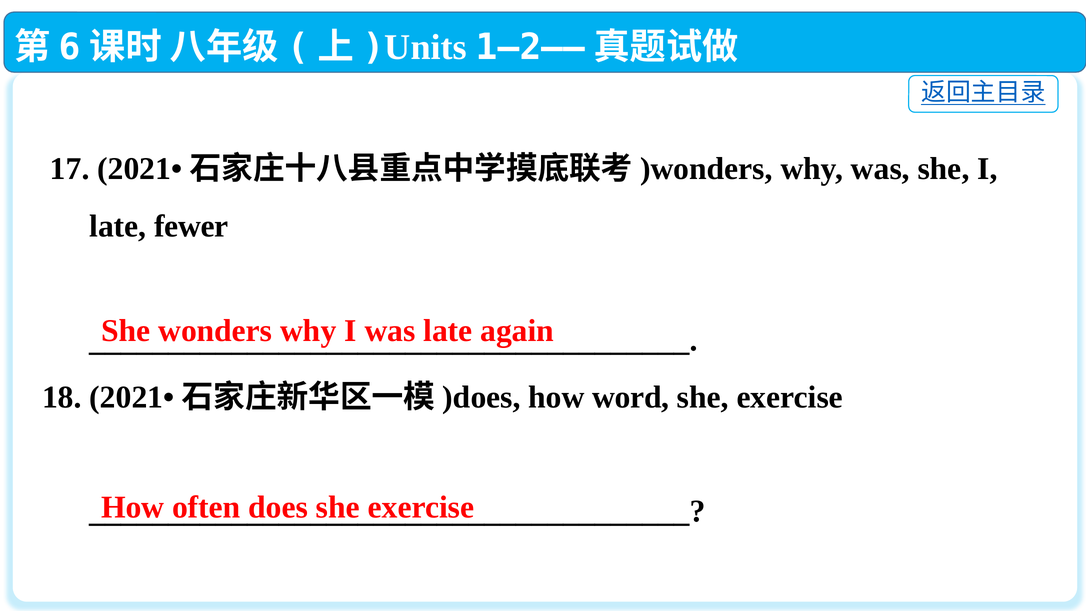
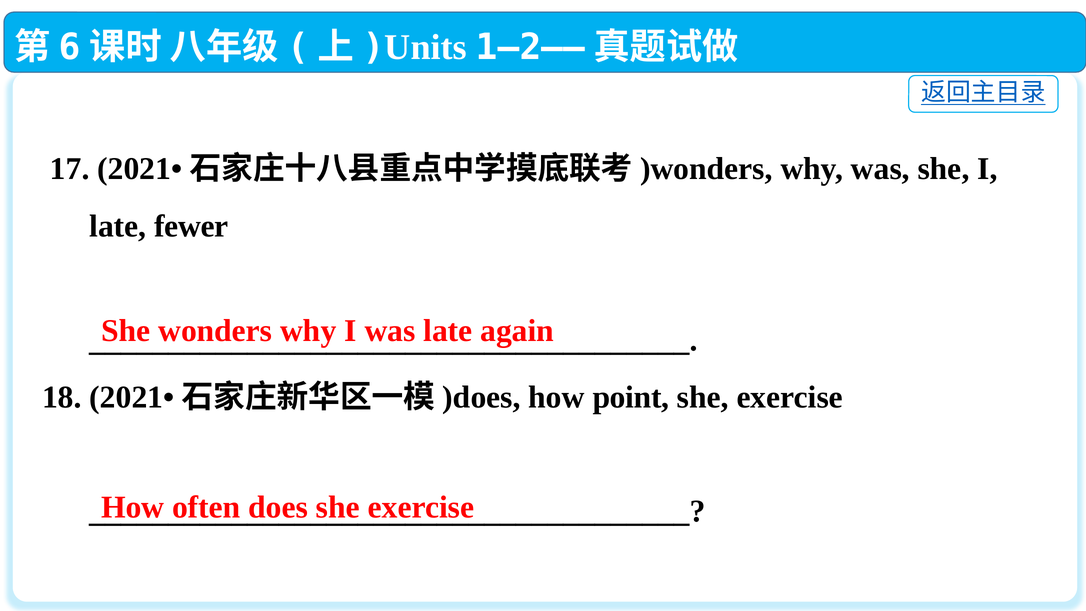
word: word -> point (631, 397)
